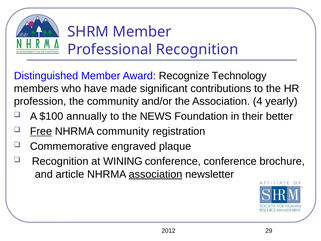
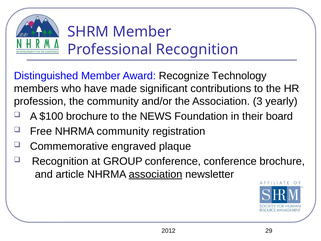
4: 4 -> 3 (258, 101)
$100 annually: annually -> brochure (87, 116)
better: better -> board (279, 116)
Free underline: present -> none (41, 131)
WINING: WINING -> GROUP (123, 161)
